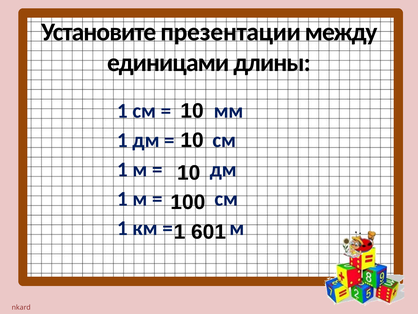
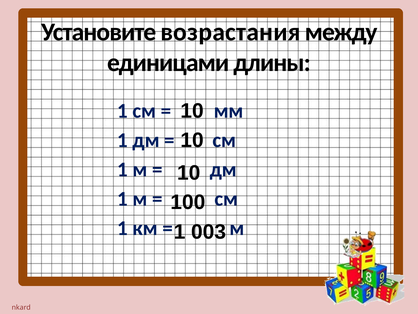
презентации: презентации -> возрастания (230, 32)
601: 601 -> 003 (209, 232)
